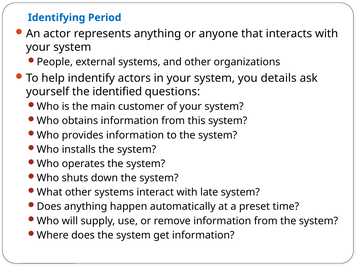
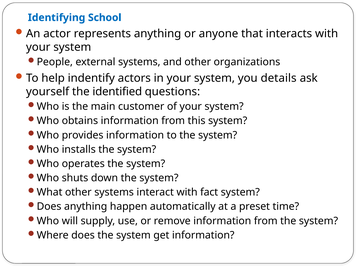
Period: Period -> School (105, 18)
late: late -> fact (209, 192)
